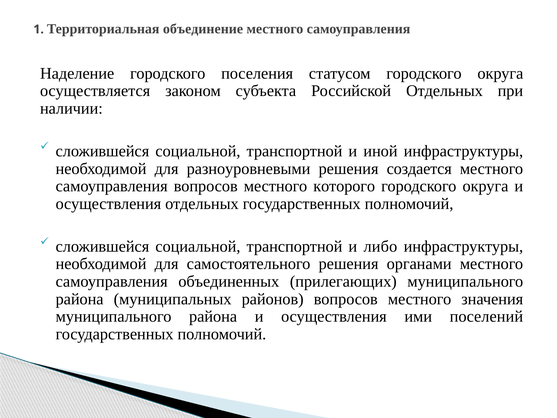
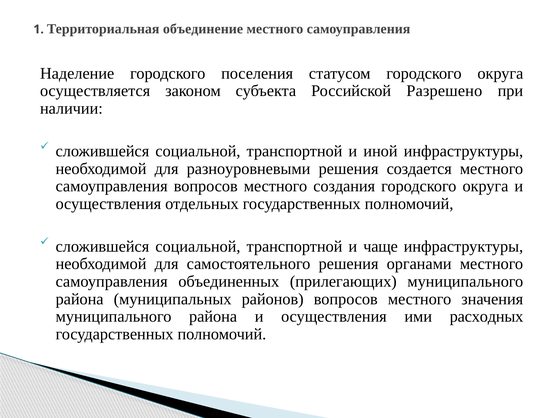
Российской Отдельных: Отдельных -> Разрешено (444, 91)
которого: которого -> создания (344, 186)
либо: либо -> чаще (381, 246)
поселений: поселений -> расходных (487, 316)
